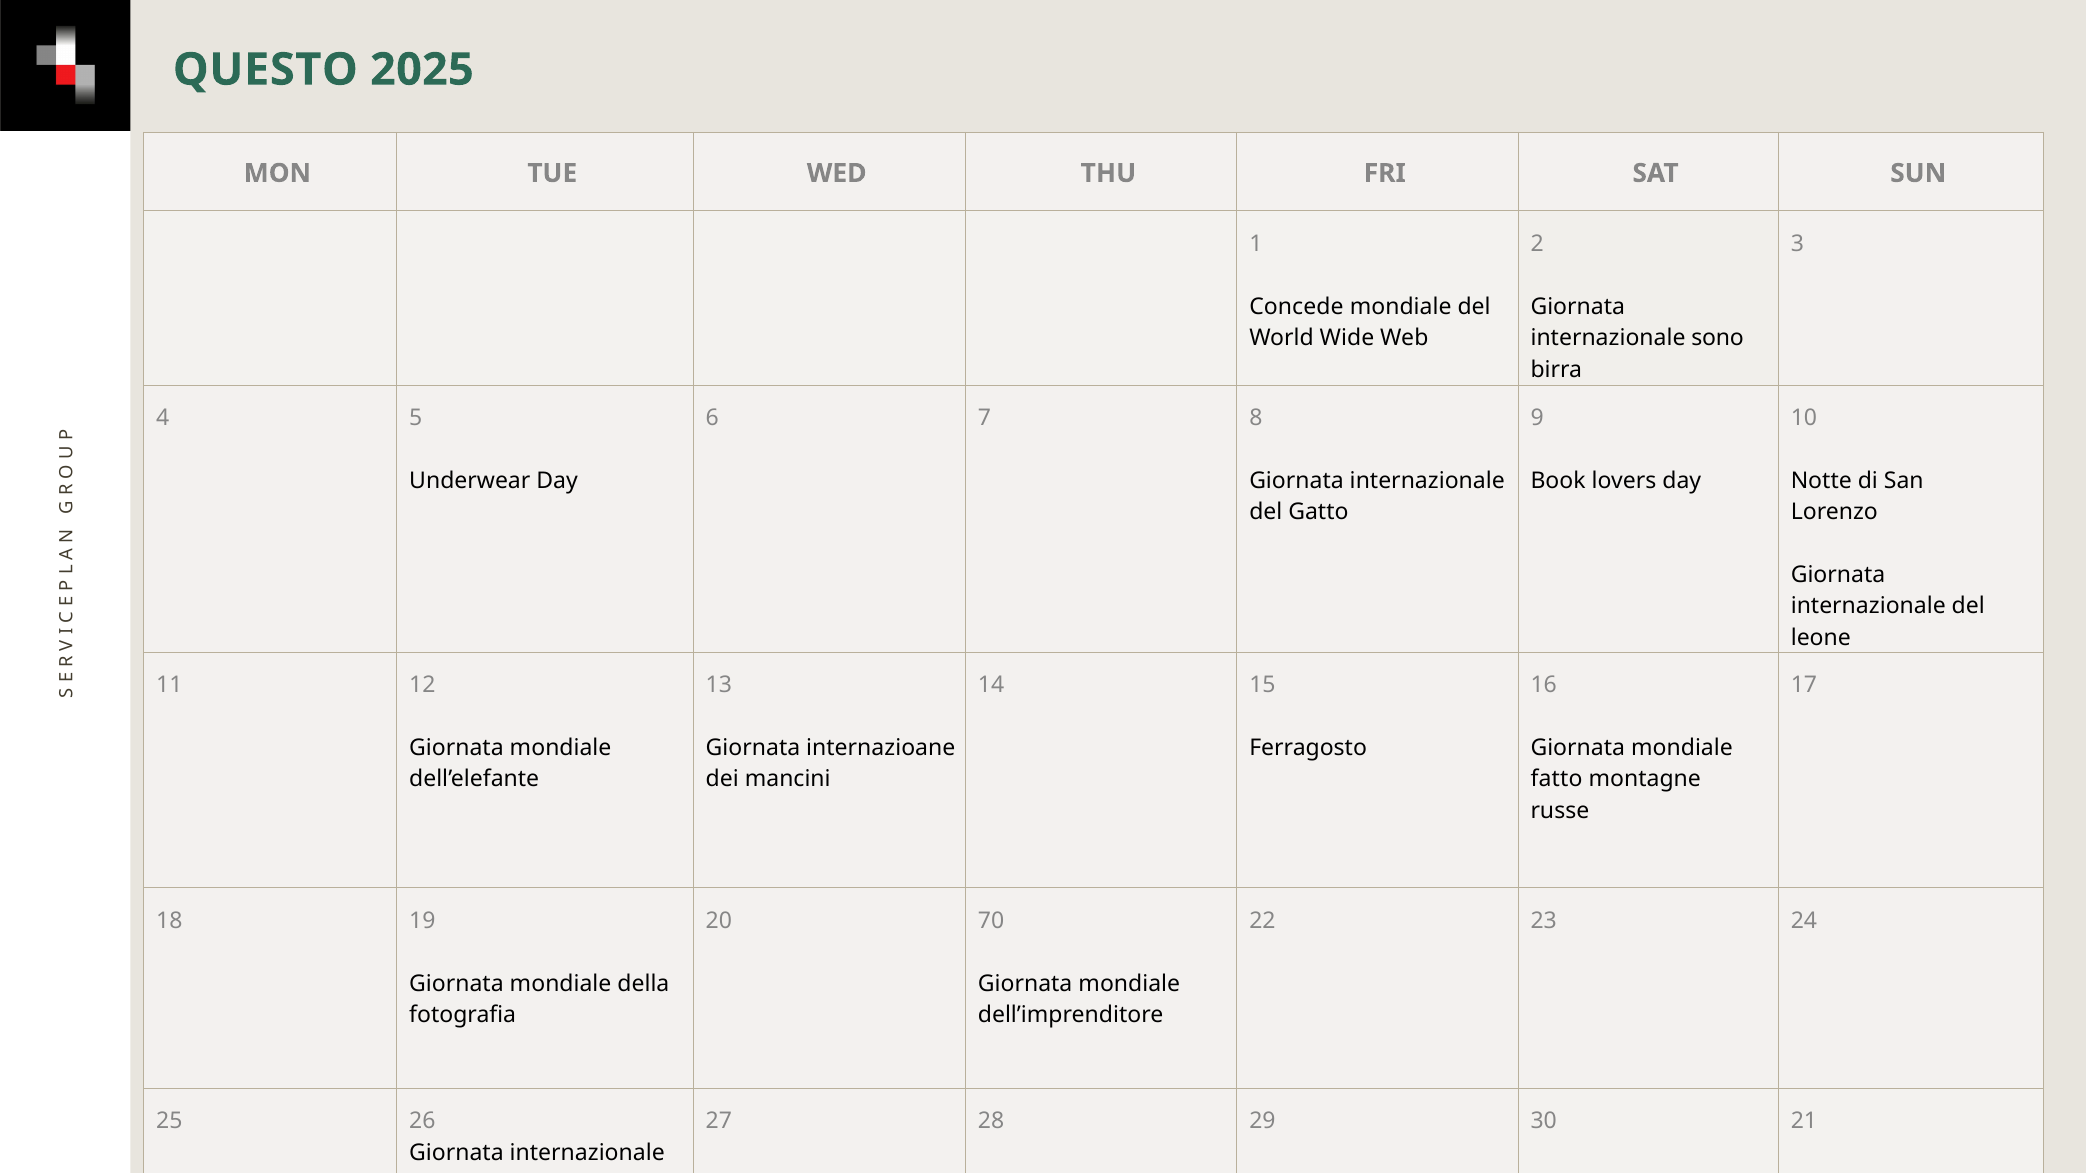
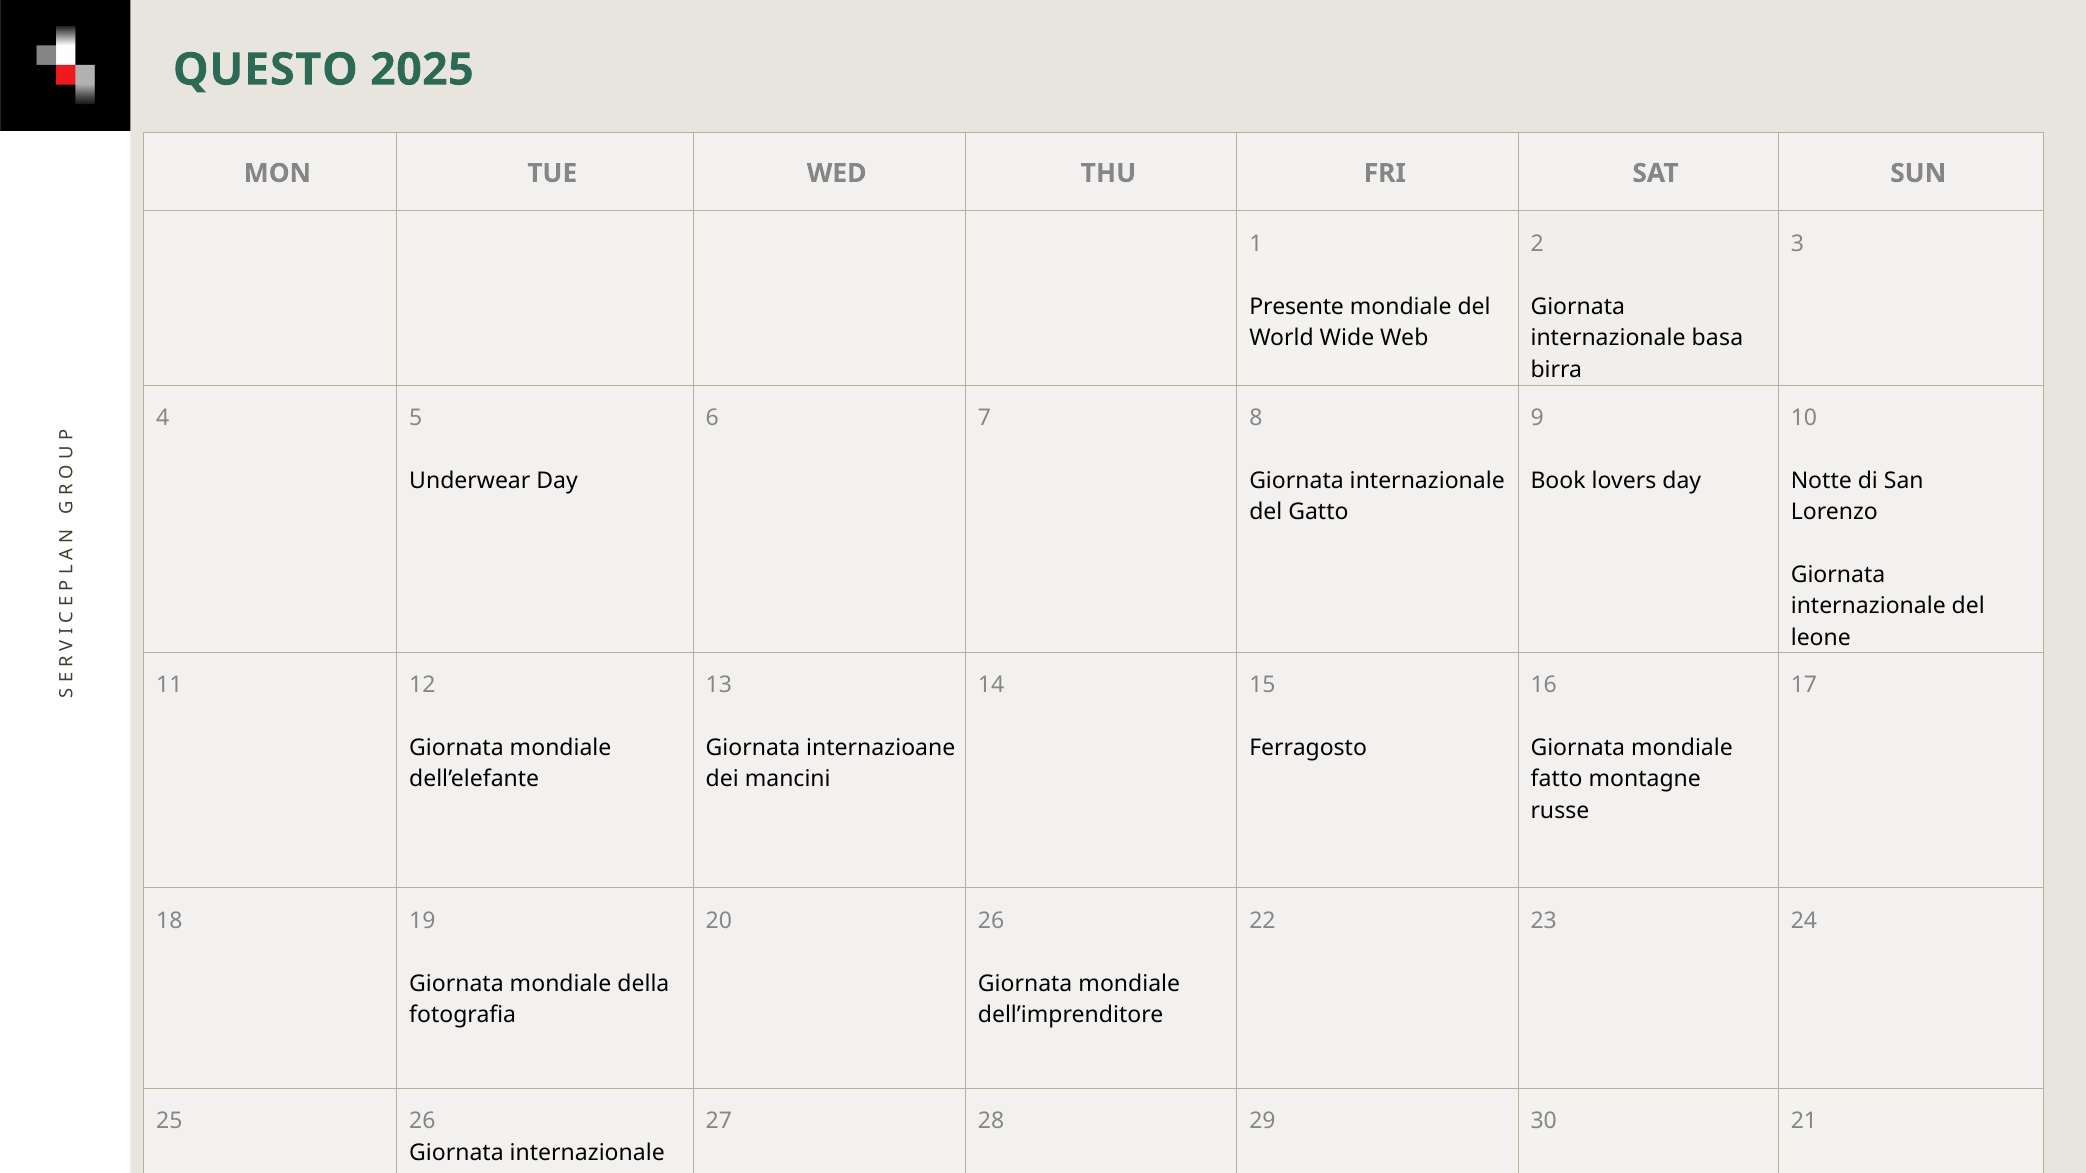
Concede: Concede -> Presente (1297, 307)
sono: sono -> basa (1717, 338)
20 70: 70 -> 26 (991, 921)
